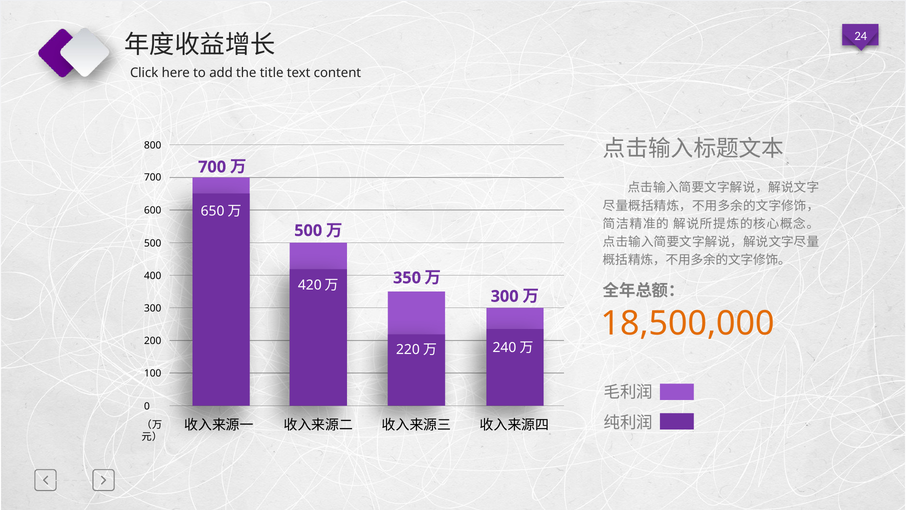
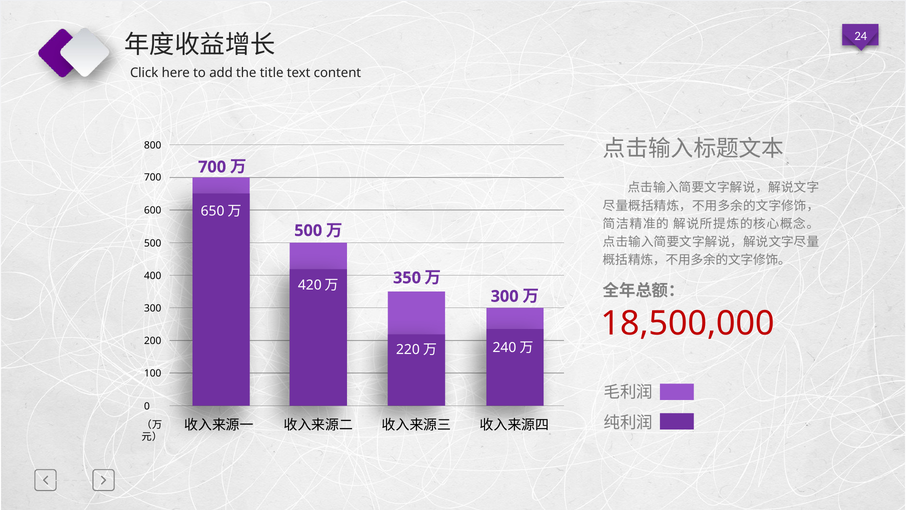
18,500,000 colour: orange -> red (688, 324)
